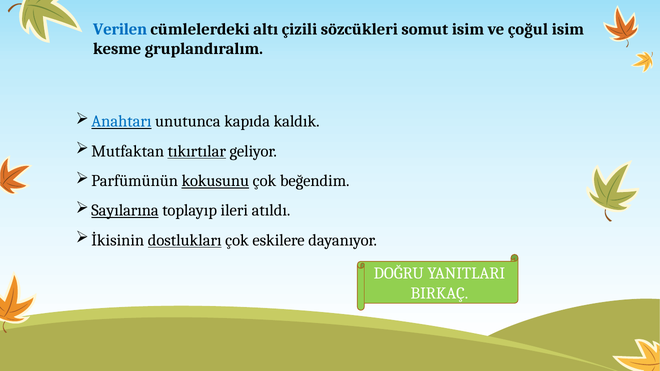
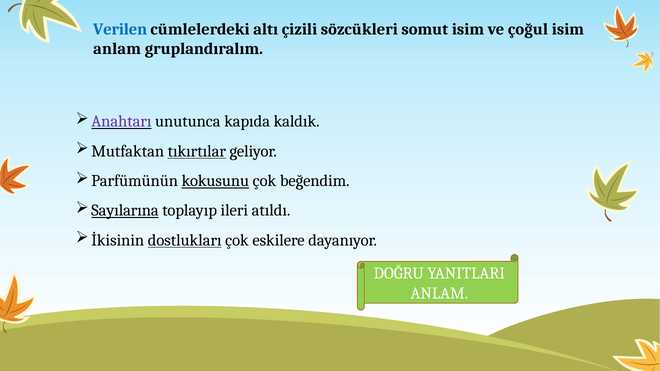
kesme: kesme -> anlam (117, 49)
Anahtarı colour: blue -> purple (121, 122)
BIRKAÇ: BIRKAÇ -> ANLAM (439, 294)
